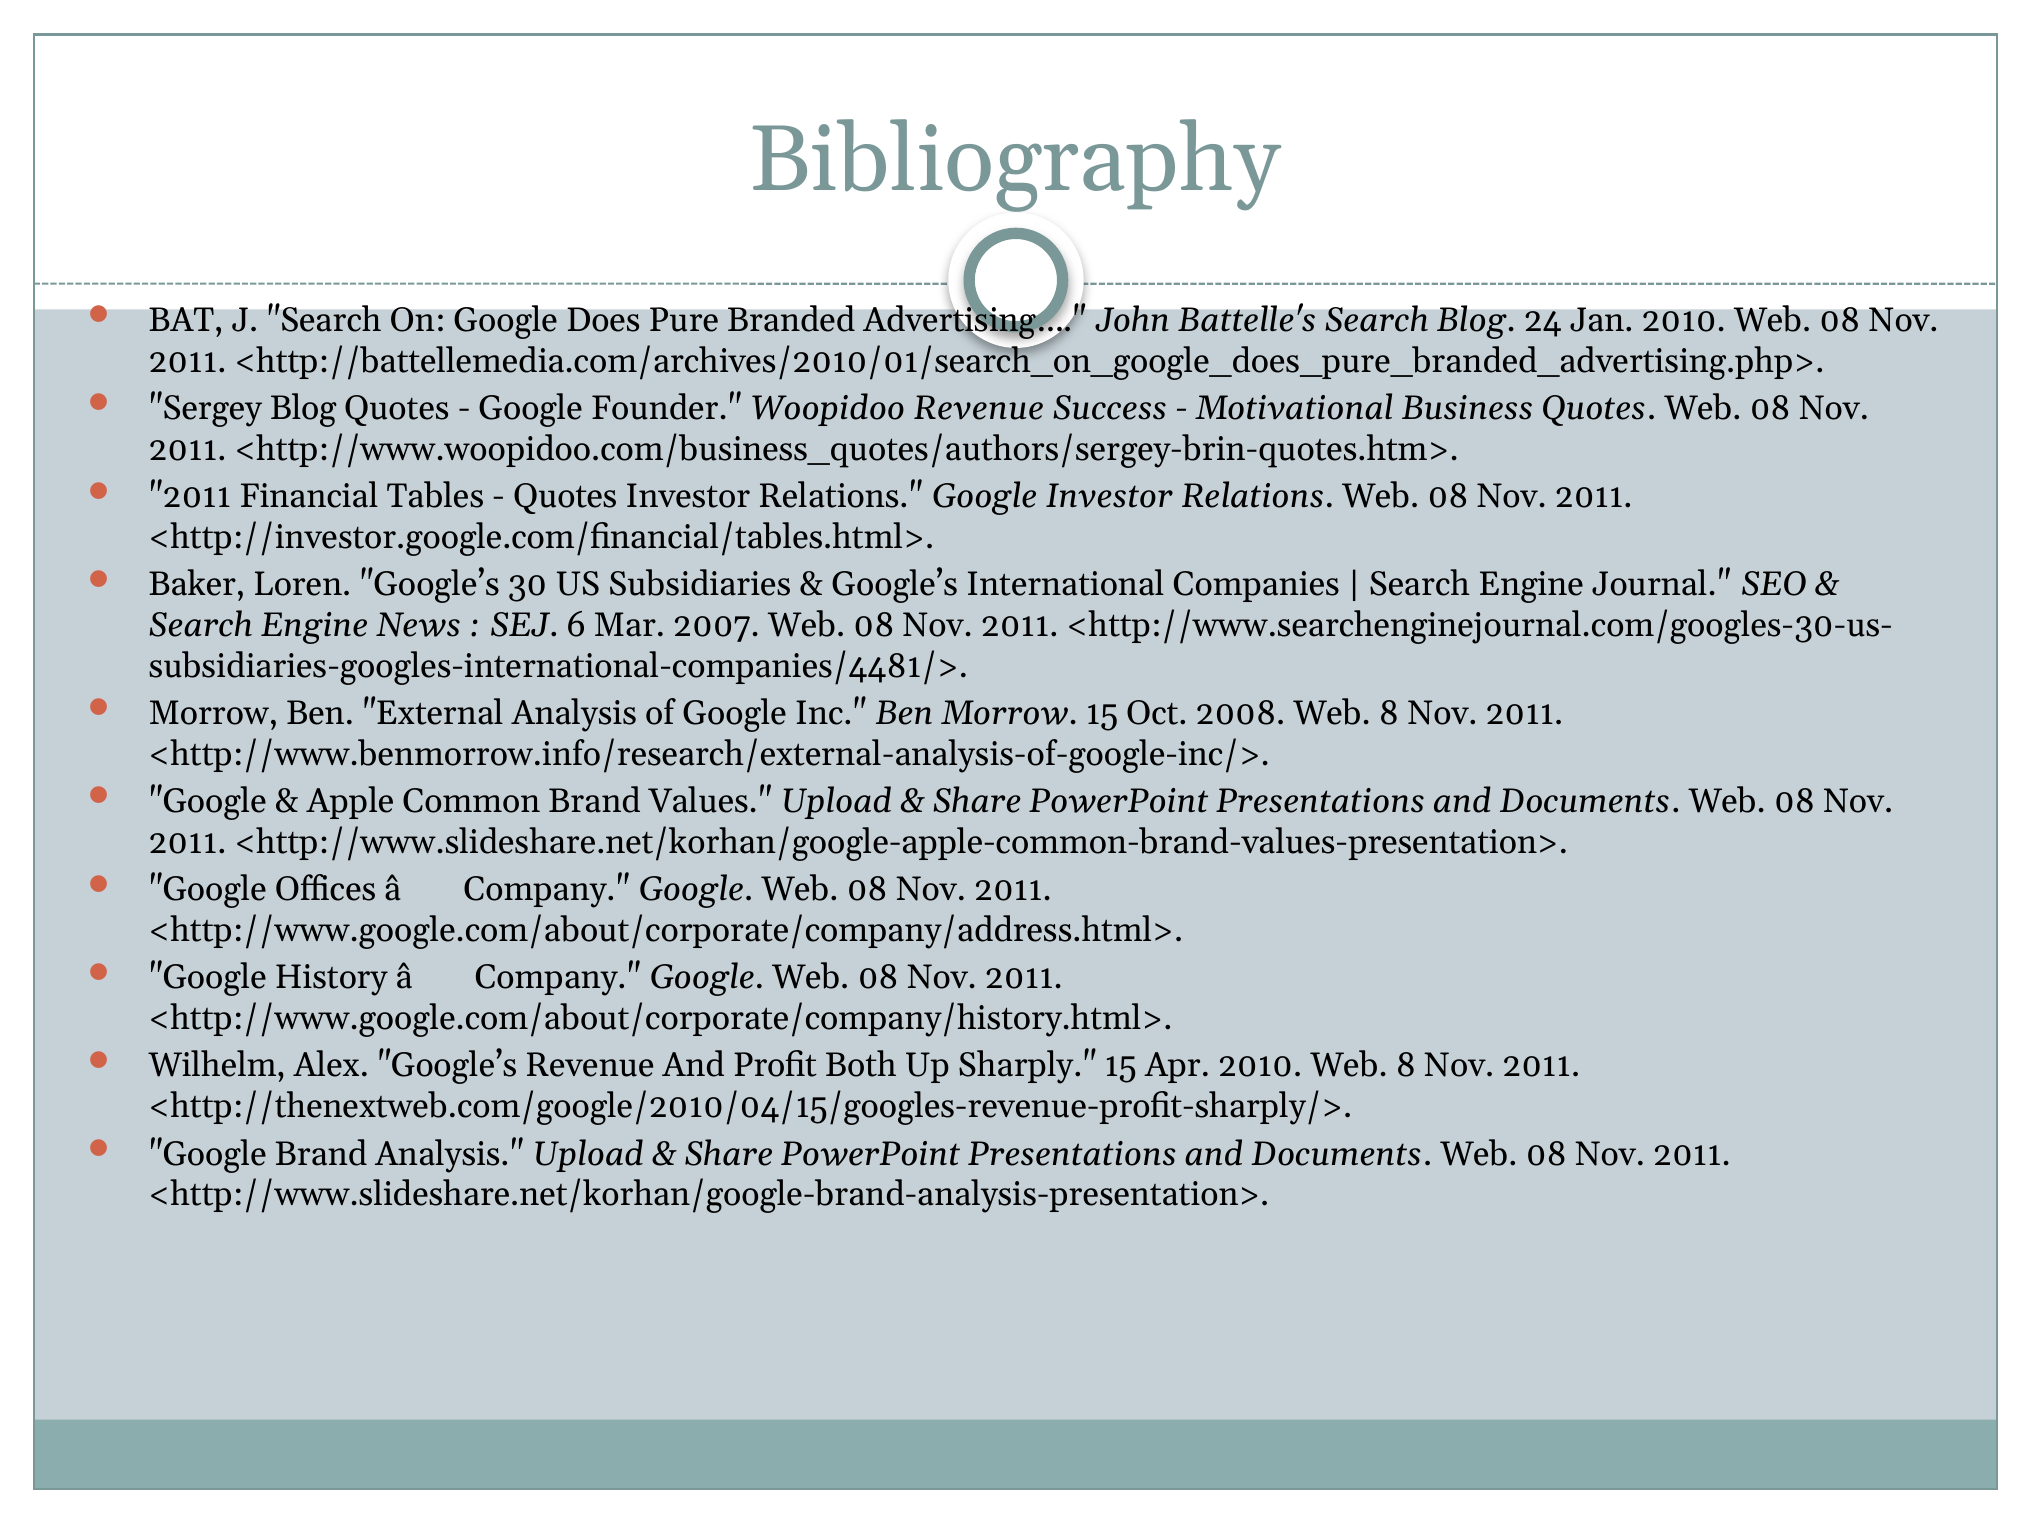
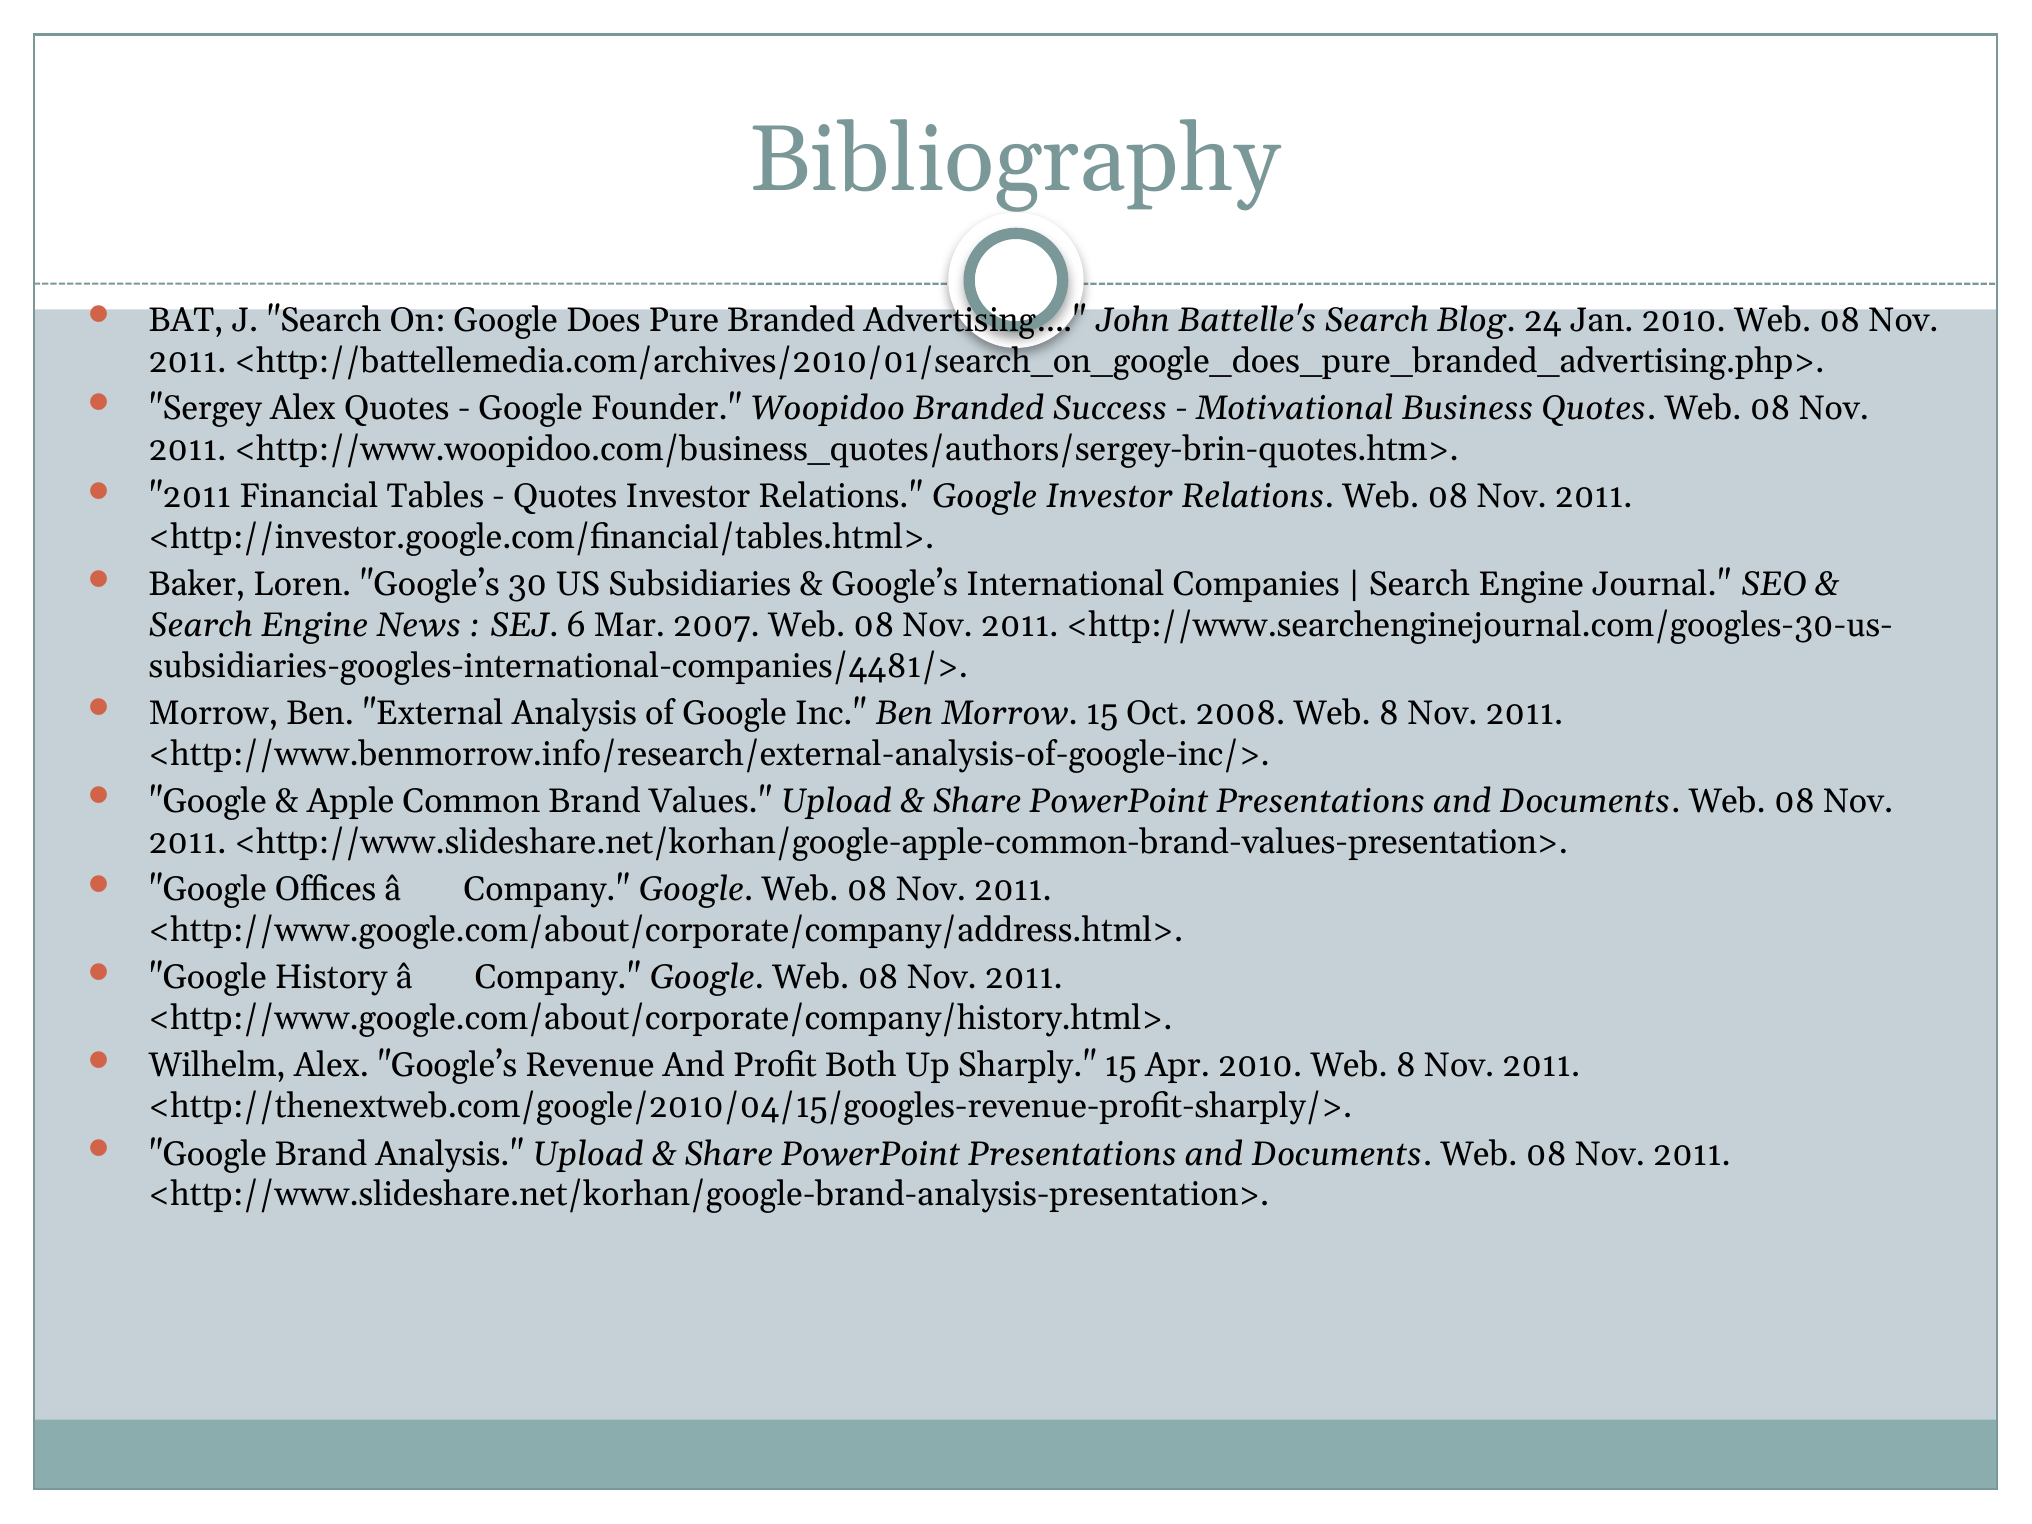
Sergey Blog: Blog -> Alex (303, 409)
Woopidoo Revenue: Revenue -> Branded (979, 409)
